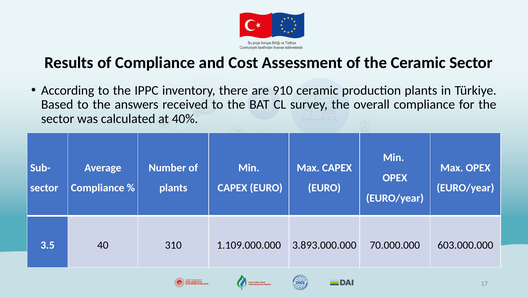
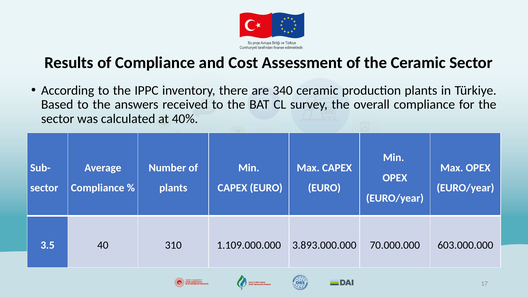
910: 910 -> 340 (283, 90)
